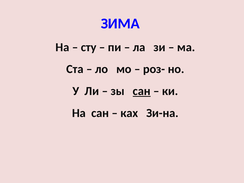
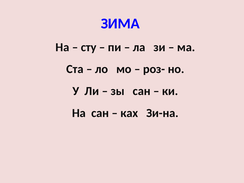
сан underline: present -> none (142, 91)
